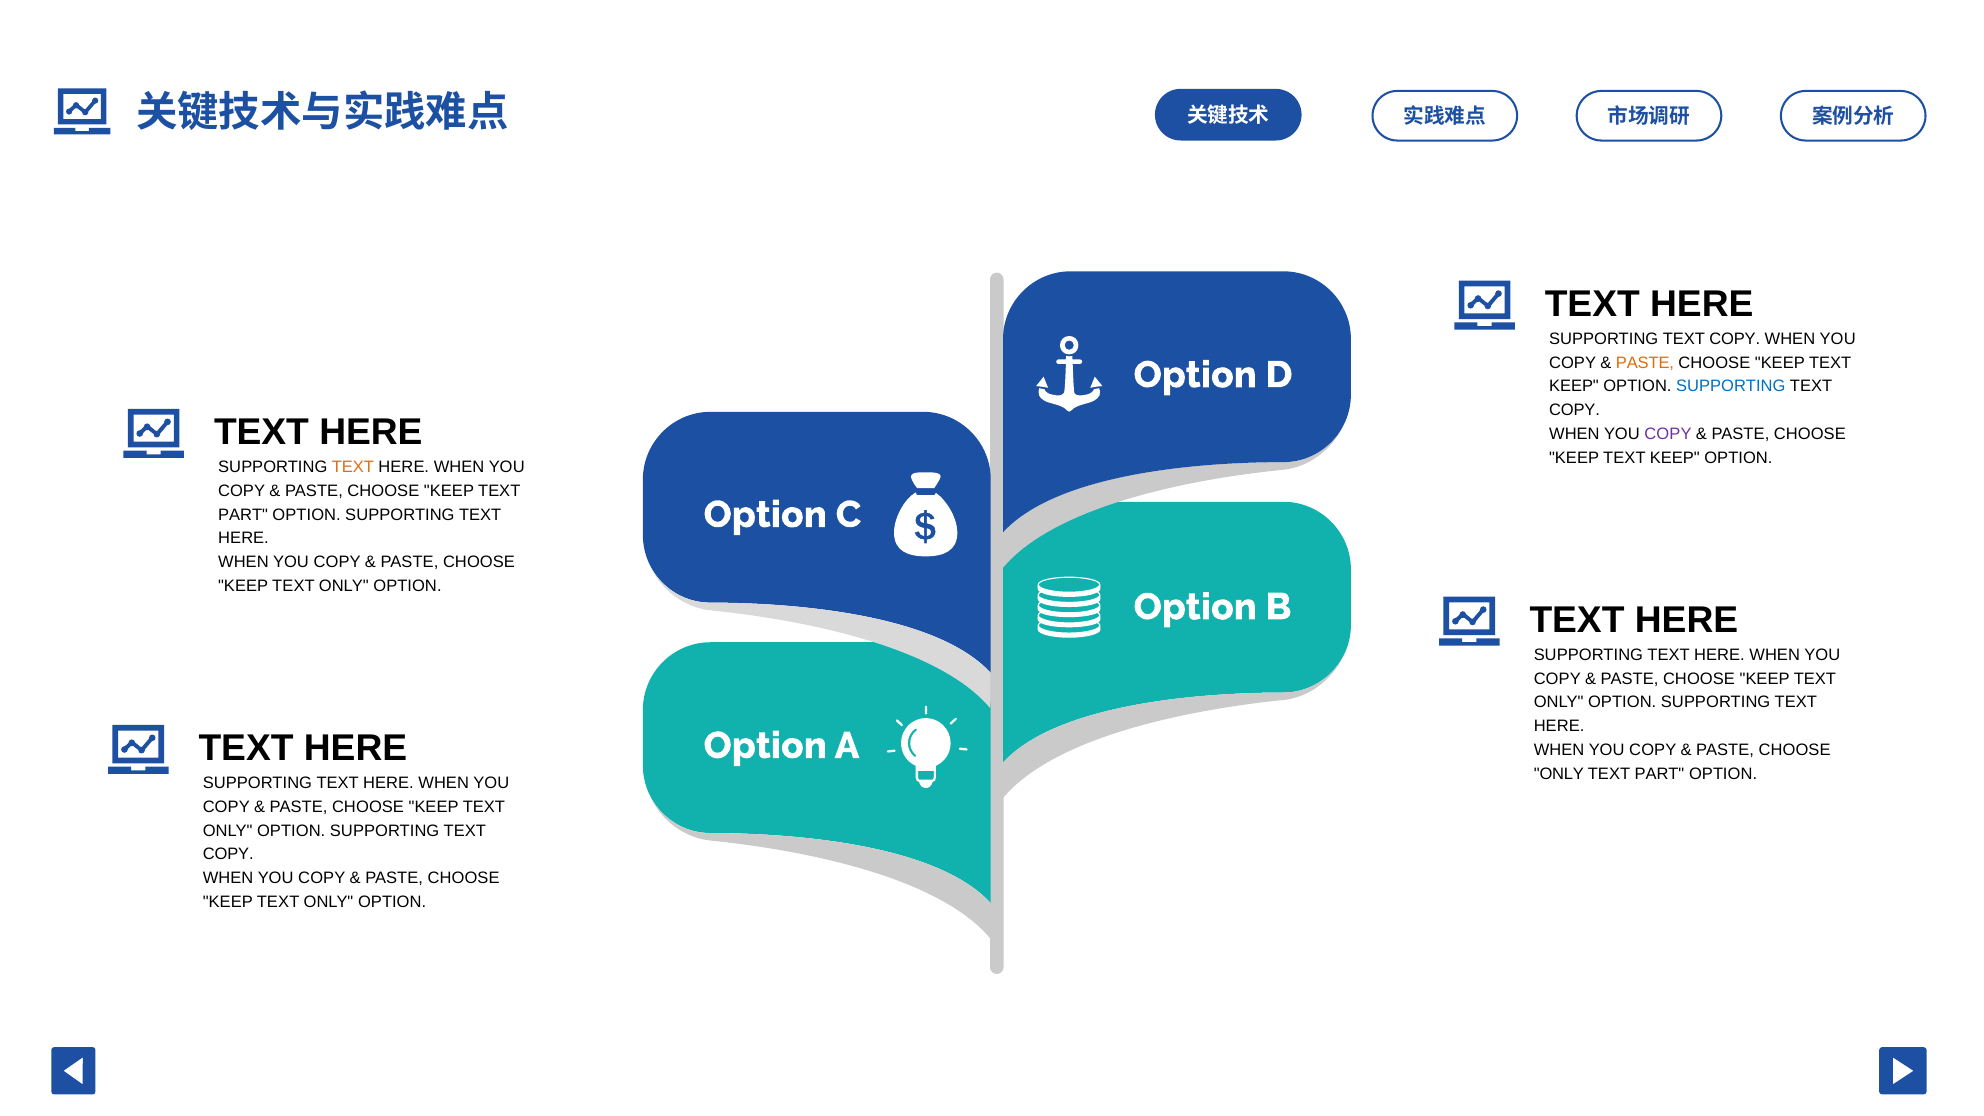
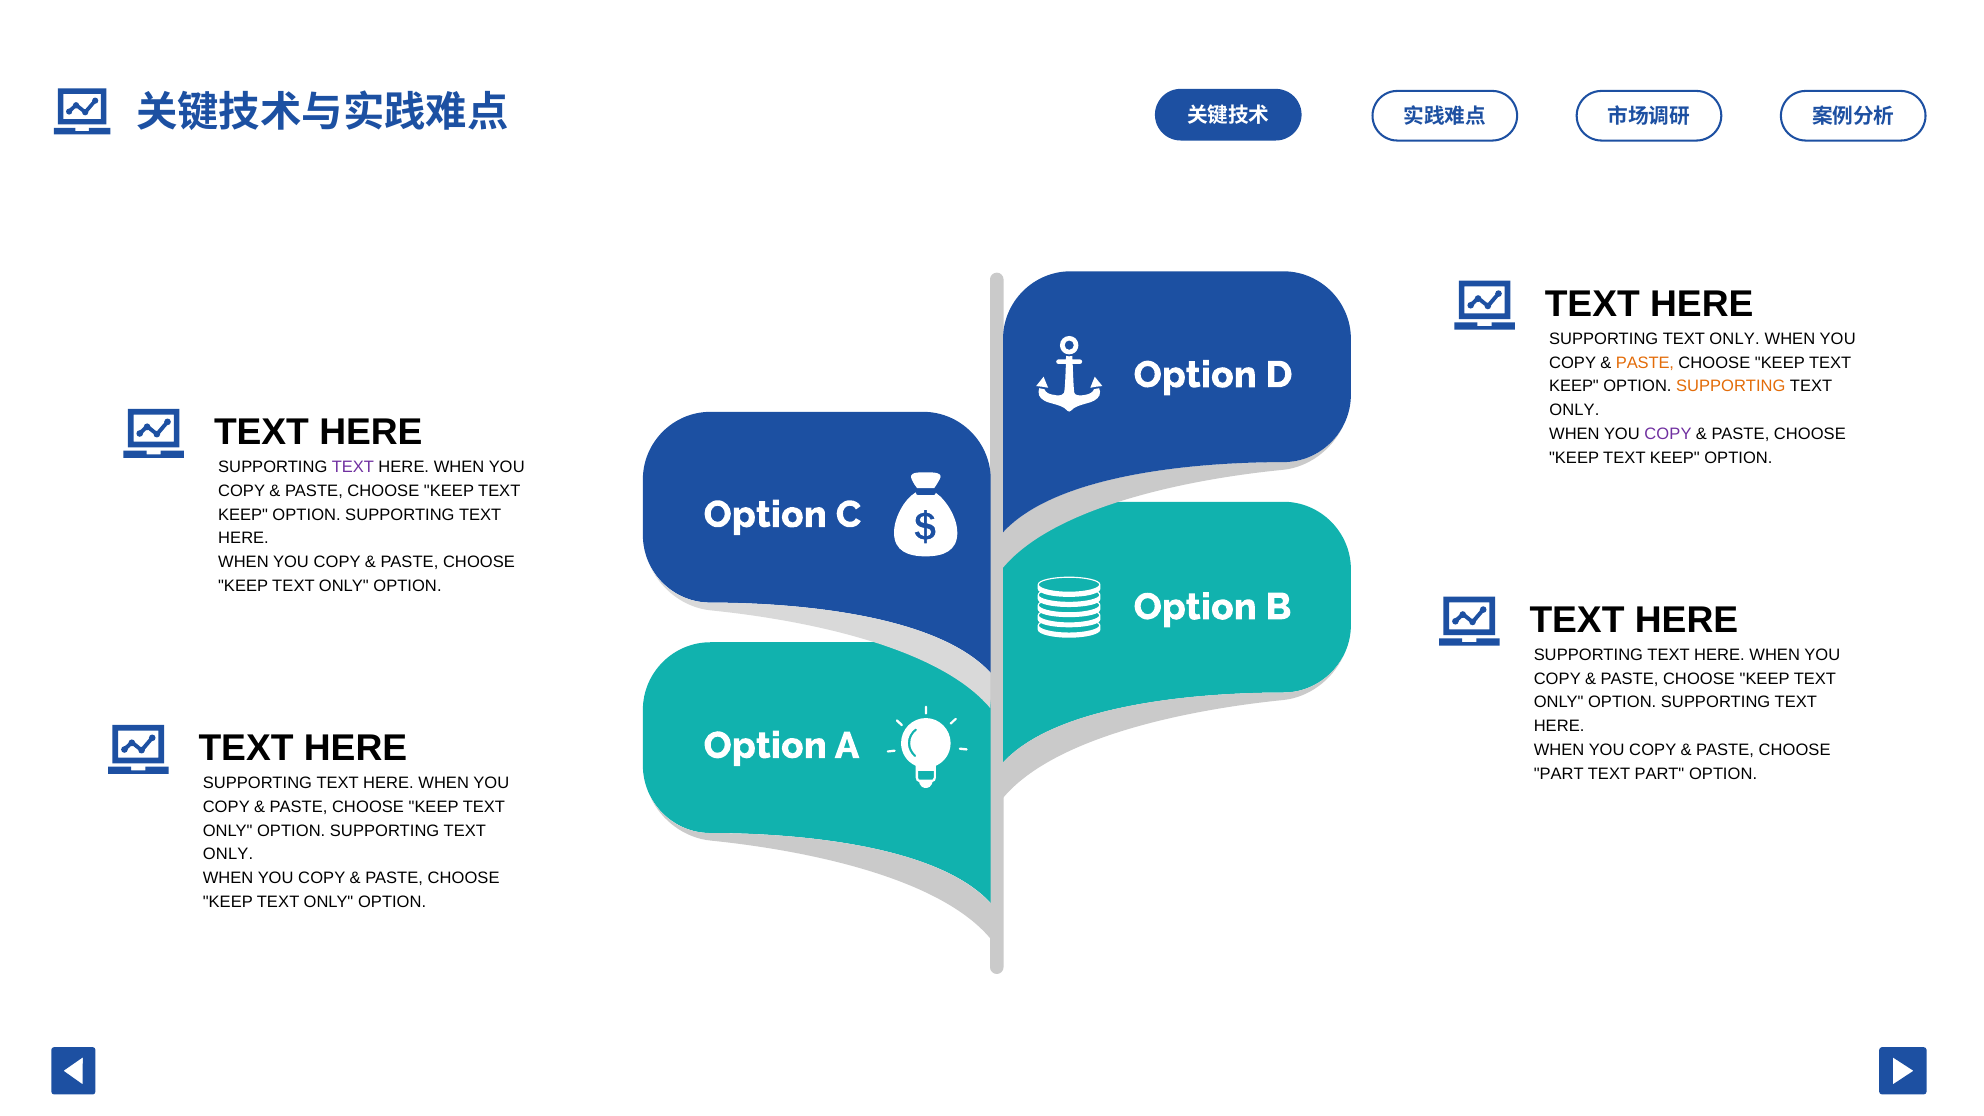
COPY: COPY -> ONLY (1735, 339)
SUPPORTING colour: blue -> orange (1731, 386)
COPY: COPY -> ONLY (1574, 410)
TEXT colour: orange -> purple (353, 467)
PART: PART -> KEEP (243, 515)
ONLY: ONLY -> PART (1559, 774)
COPY: COPY -> ONLY (228, 854)
